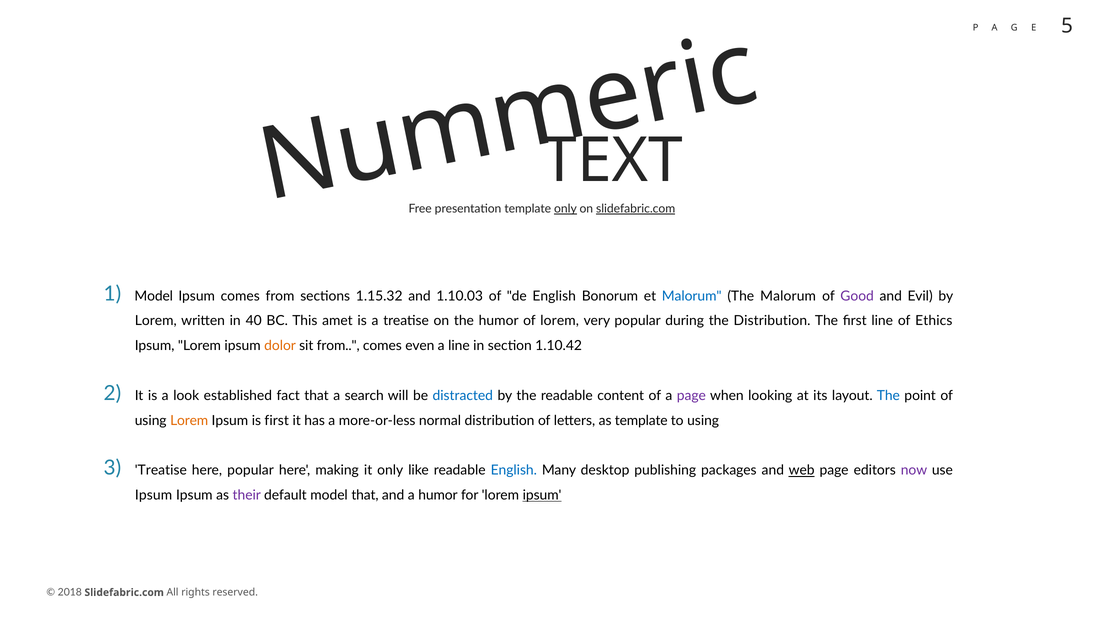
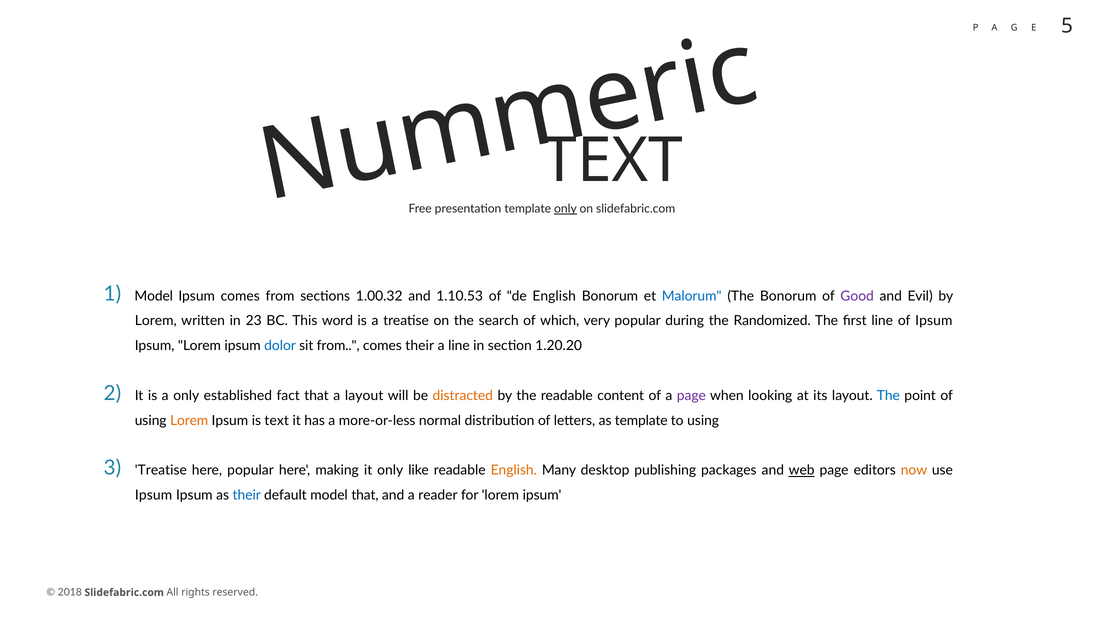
slidefabric.com underline: present -> none (636, 209)
1.15.32: 1.15.32 -> 1.00.32 (379, 296)
1.10.03: 1.10.03 -> 1.10.53 (460, 296)
The Malorum: Malorum -> Bonorum (788, 296)
40: 40 -> 23 (254, 321)
amet: amet -> word (337, 321)
the humor: humor -> search (499, 321)
of lorem: lorem -> which (560, 321)
the Distribution: Distribution -> Randomized (772, 321)
of Ethics: Ethics -> Ipsum (934, 321)
dolor colour: orange -> blue (280, 346)
comes even: even -> their (420, 346)
1.10.42: 1.10.42 -> 1.20.20 (559, 346)
a look: look -> only (186, 396)
a search: search -> layout (364, 396)
distracted colour: blue -> orange (463, 396)
is first: first -> text (277, 421)
English colour: blue -> orange (514, 471)
now colour: purple -> orange (914, 471)
their colour: purple -> blue (247, 496)
a humor: humor -> reader (438, 496)
ipsum underline: present -> none (542, 496)
